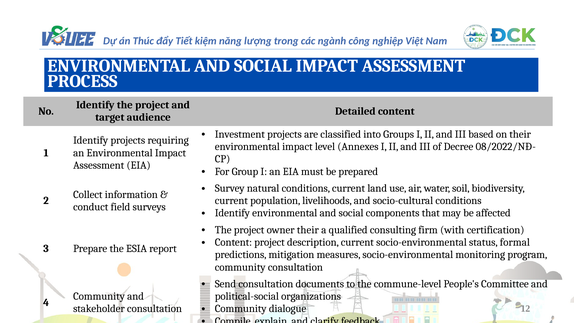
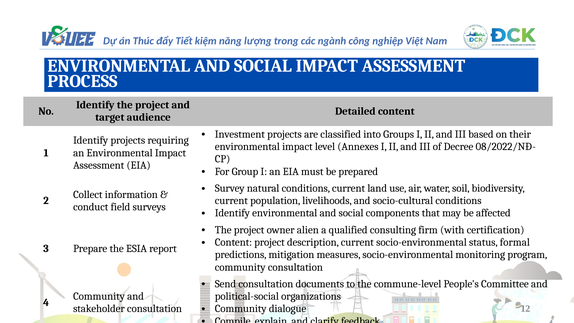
owner their: their -> alien (308, 230)
